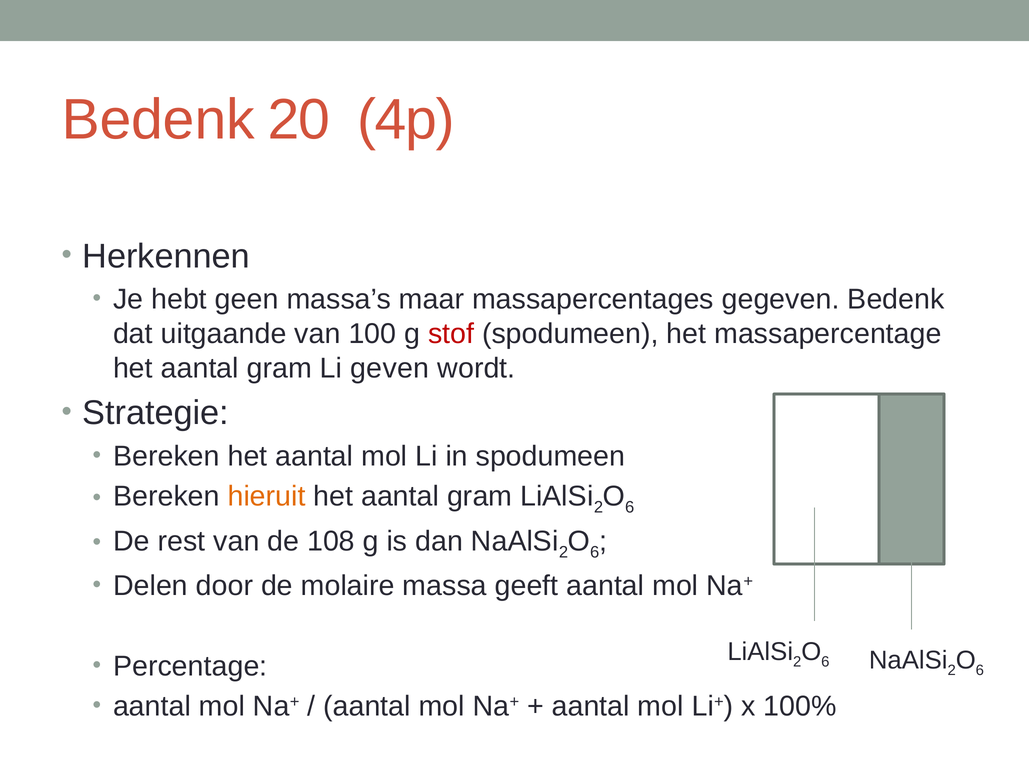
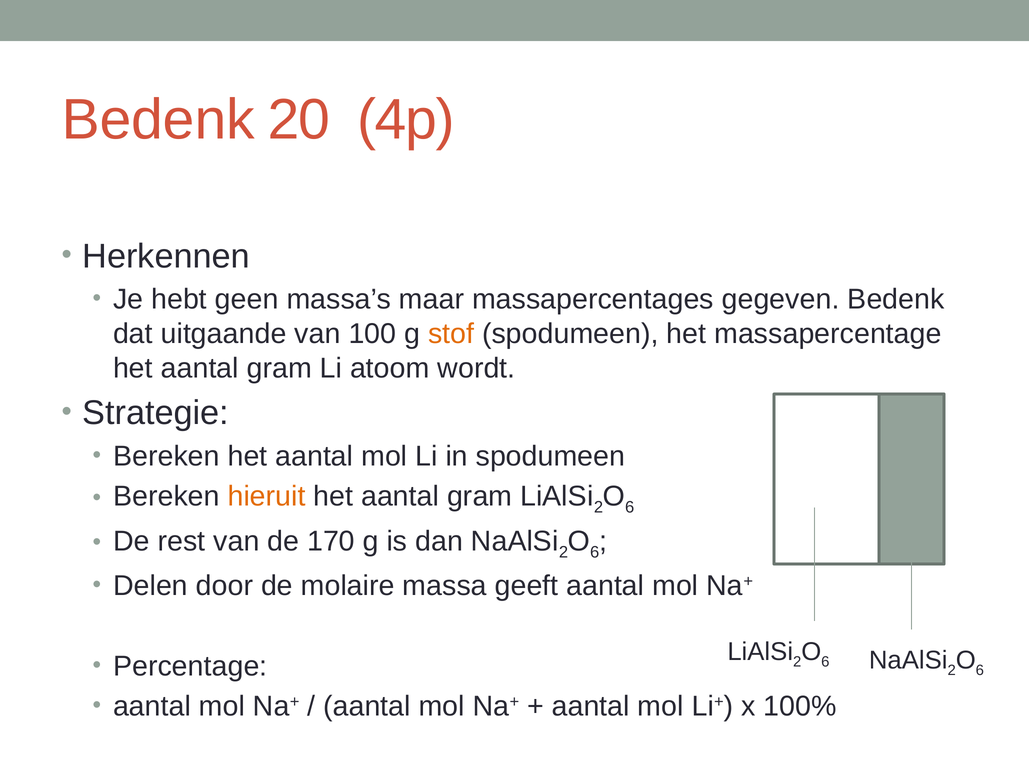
stof colour: red -> orange (451, 334)
geven: geven -> atoom (390, 368)
108: 108 -> 170 (331, 541)
